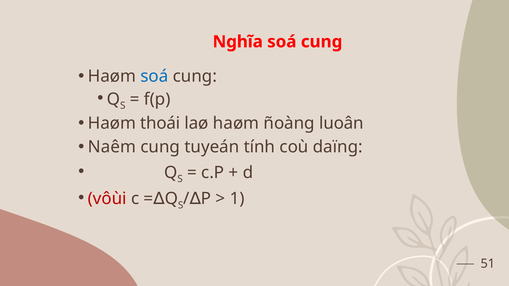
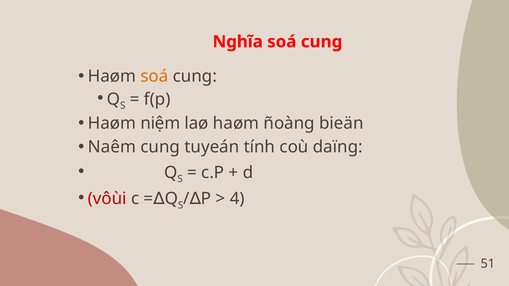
soá colour: blue -> orange (154, 76)
thoái: thoái -> niệm (160, 123)
luoân: luoân -> bieän (341, 123)
1: 1 -> 4 (237, 199)
